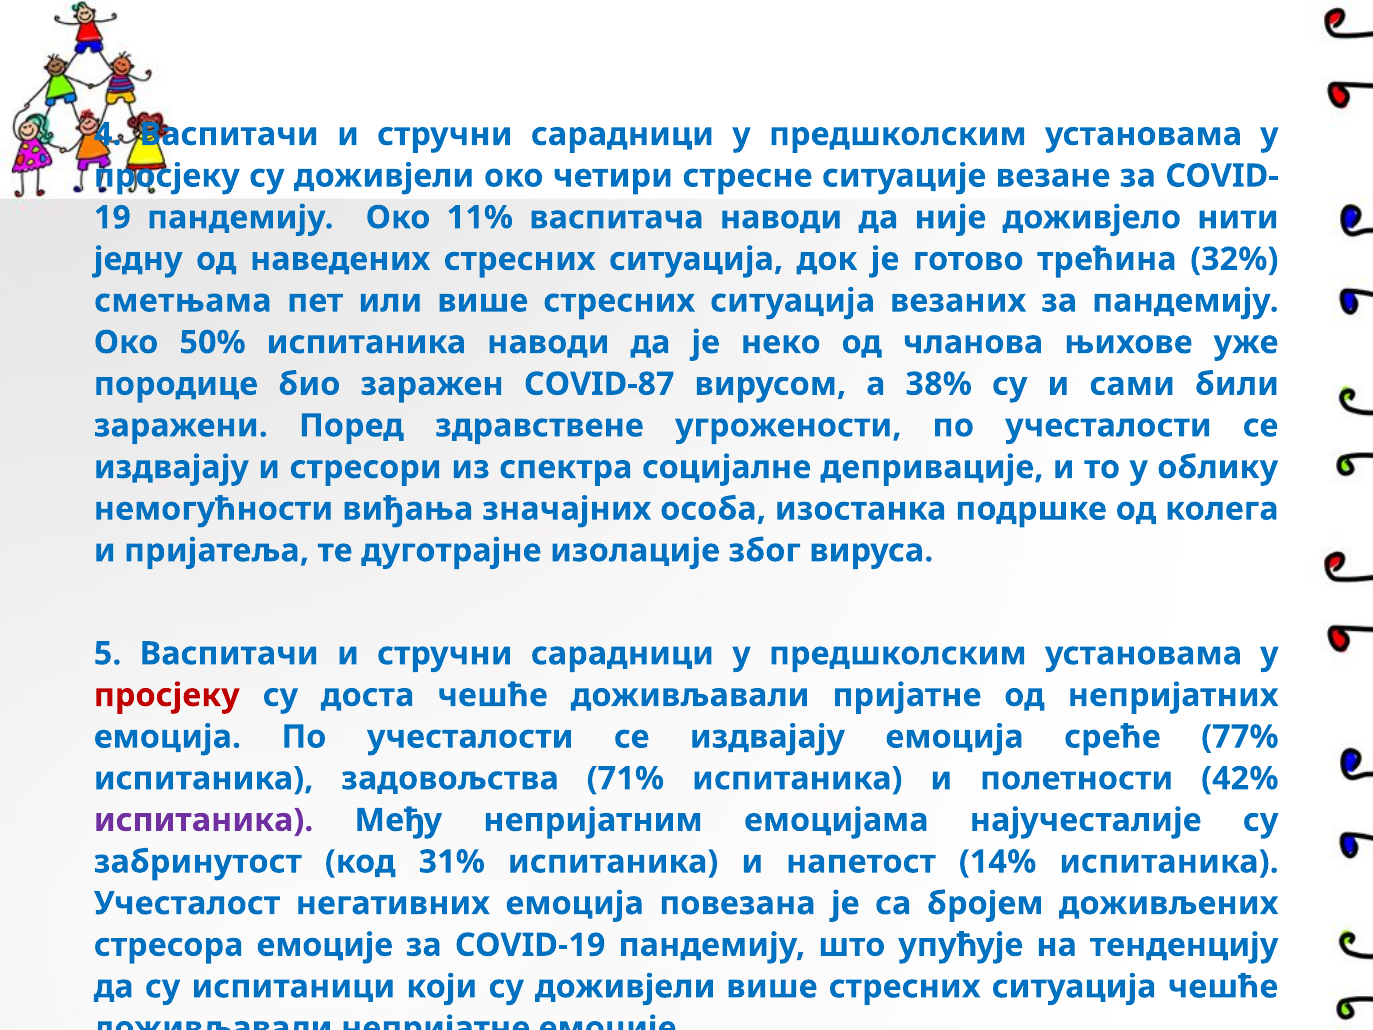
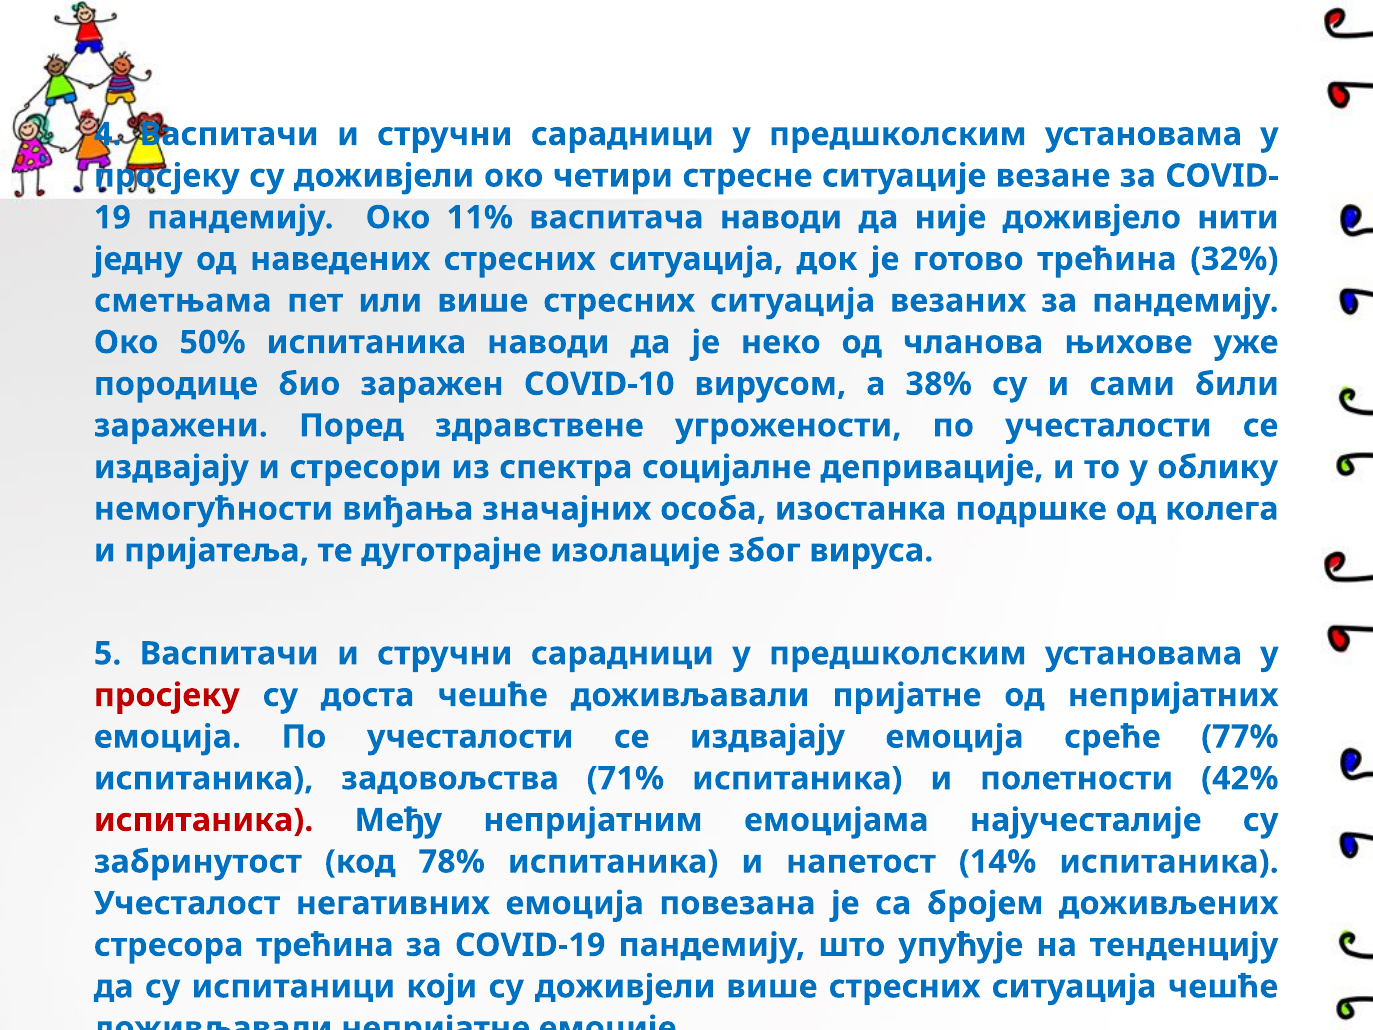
COVID-87: COVID-87 -> COVID-10 (599, 384)
испитаника colour: purple -> red (204, 820)
31%: 31% -> 78% (452, 862)
стресора емоције: емоције -> трећина (325, 945)
